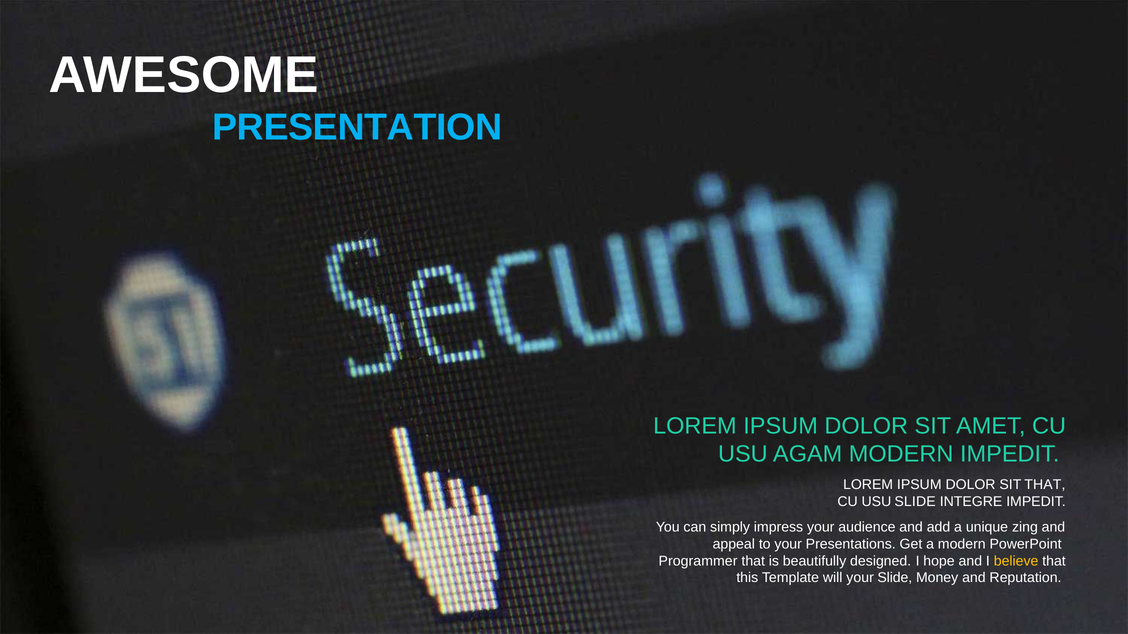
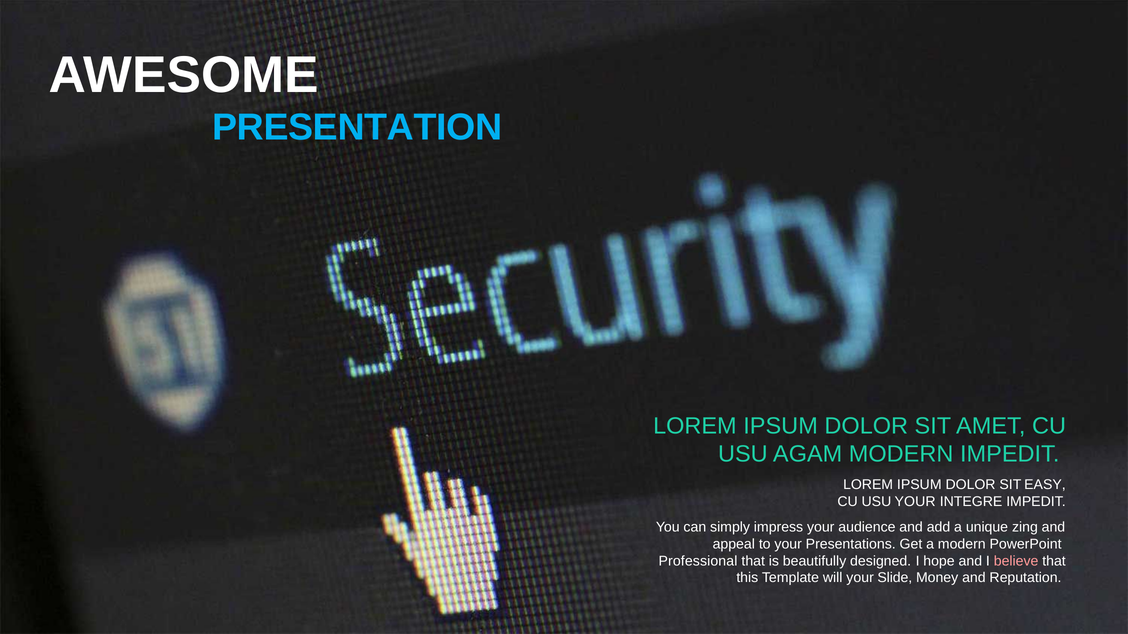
SIT THAT: THAT -> EASY (1045, 485)
USU SLIDE: SLIDE -> YOUR (915, 502)
Programmer: Programmer -> Professional (698, 561)
believe colour: yellow -> pink (1016, 561)
